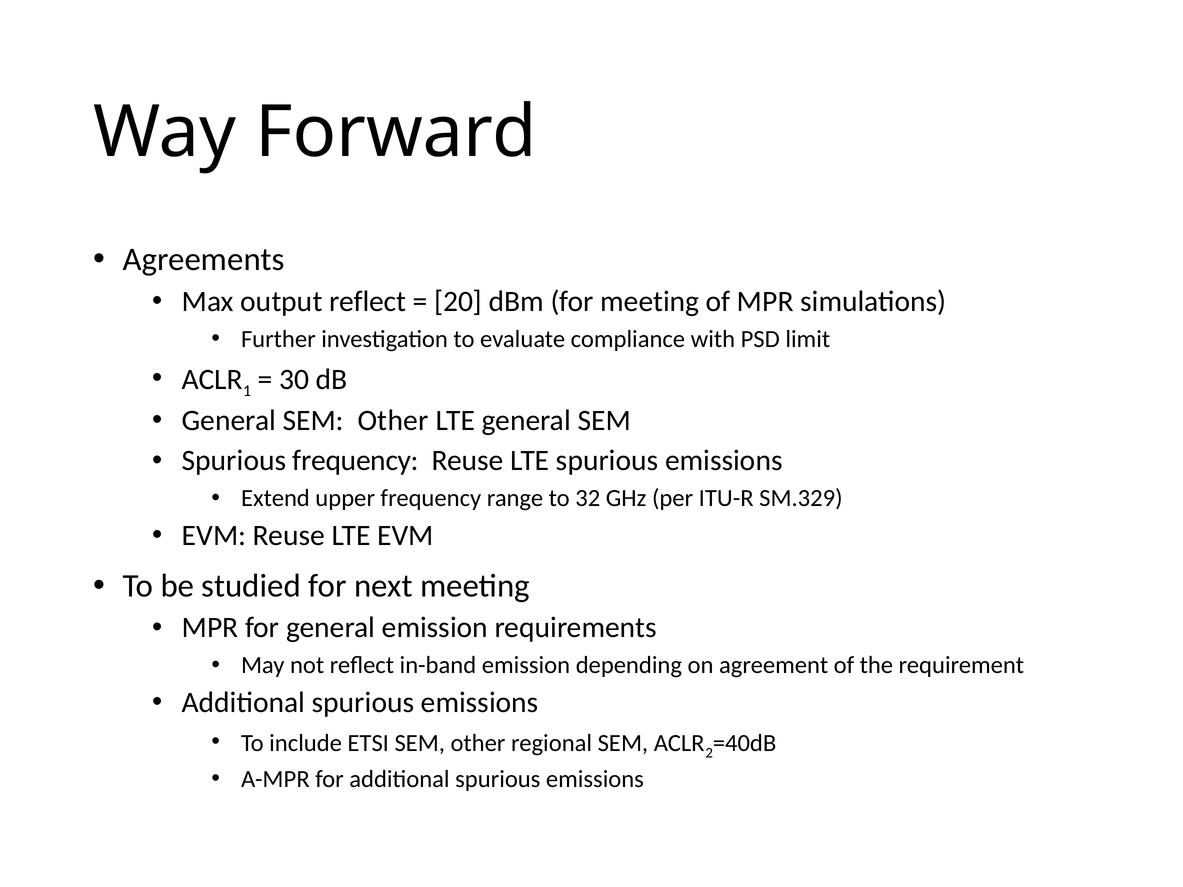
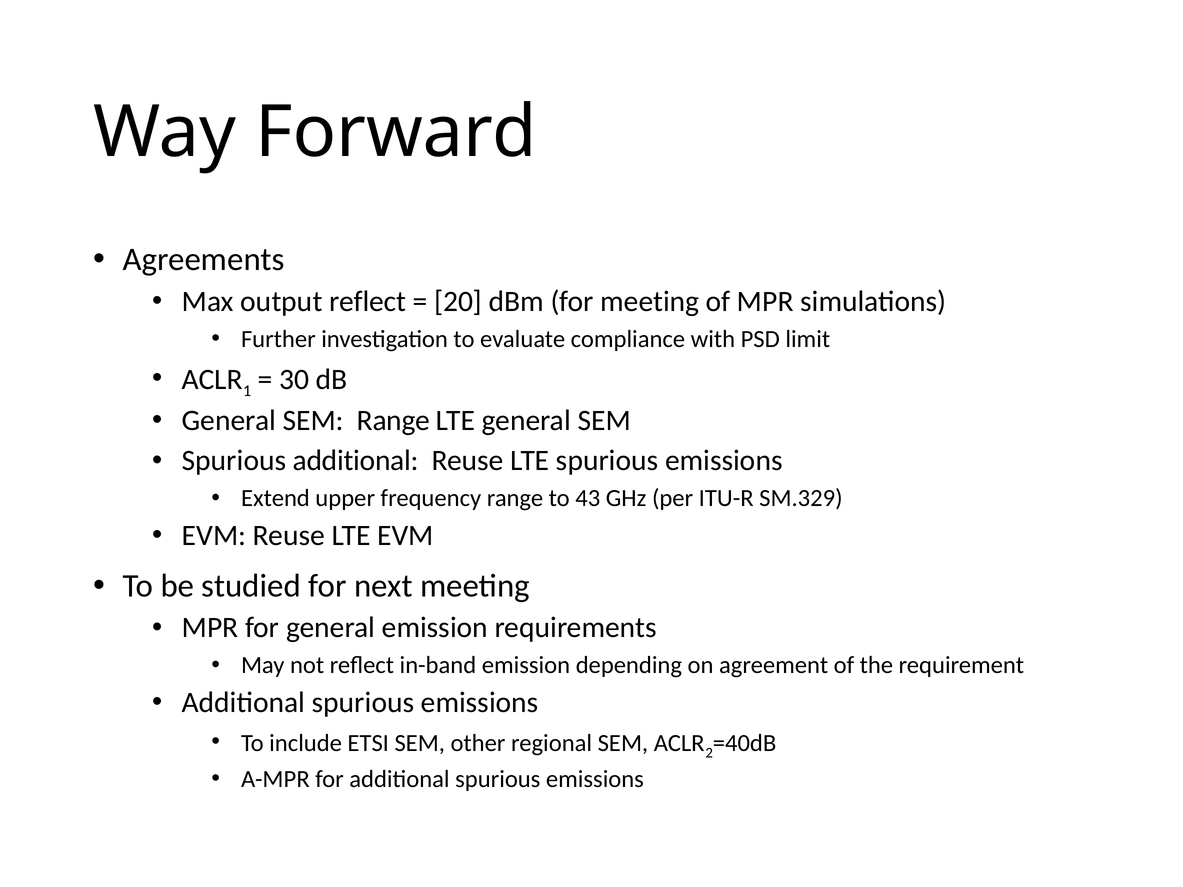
General SEM Other: Other -> Range (393, 421)
Spurious frequency: frequency -> additional (356, 461)
32: 32 -> 43 (588, 498)
